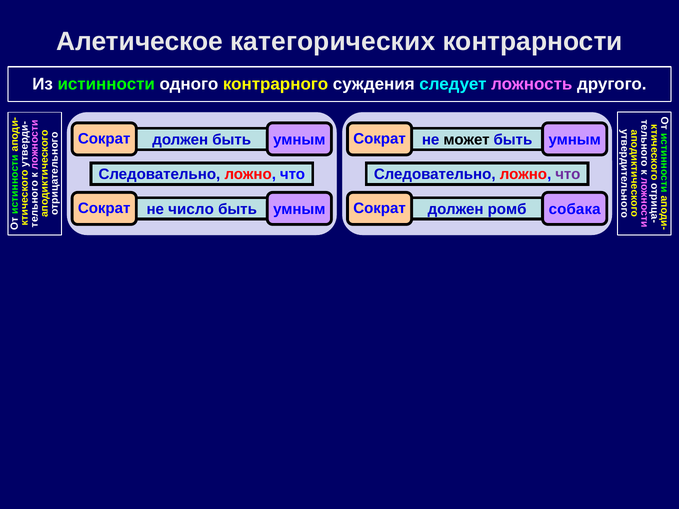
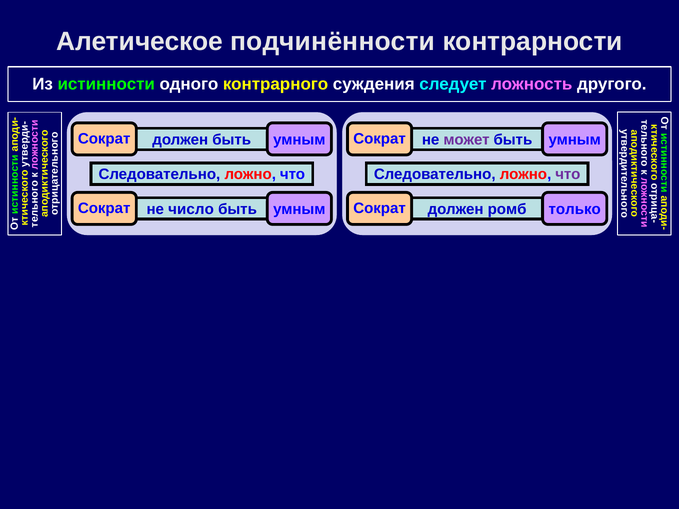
категорических: категорических -> подчинённости (333, 41)
может colour: black -> purple (467, 140)
собака: собака -> только (575, 210)
